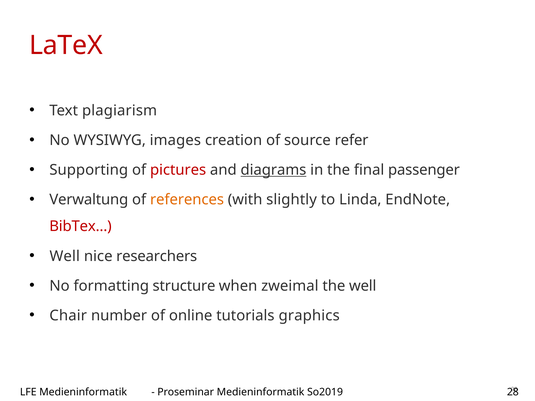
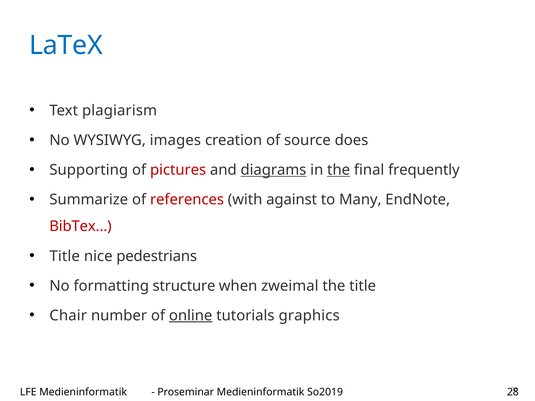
LaTeX colour: red -> blue (66, 45)
refer: refer -> does (352, 140)
the underline: none -> present (339, 170)
passenger: passenger -> frequently (424, 170)
Verwaltung: Verwaltung -> Summarize (89, 200)
references colour: orange -> red (187, 200)
slightly: slightly -> against (292, 200)
Linda: Linda -> Many (360, 200)
Well: Well -> Title (65, 256)
researchers: researchers -> pedestrians (157, 256)
the well: well -> title (363, 286)
online underline: none -> present (191, 316)
